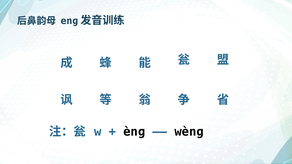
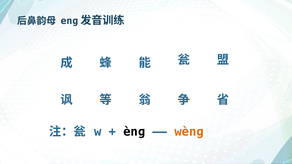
wènɡ colour: black -> orange (189, 132)
